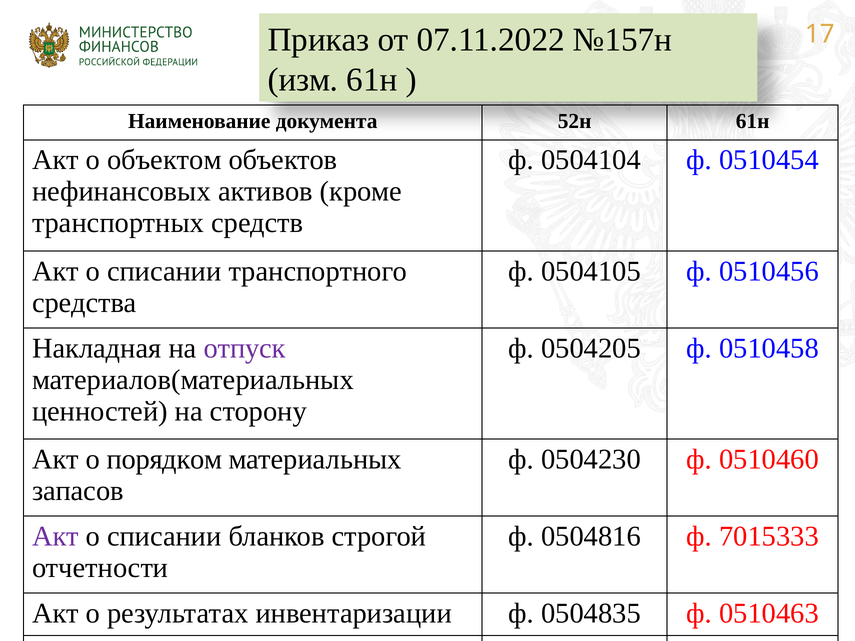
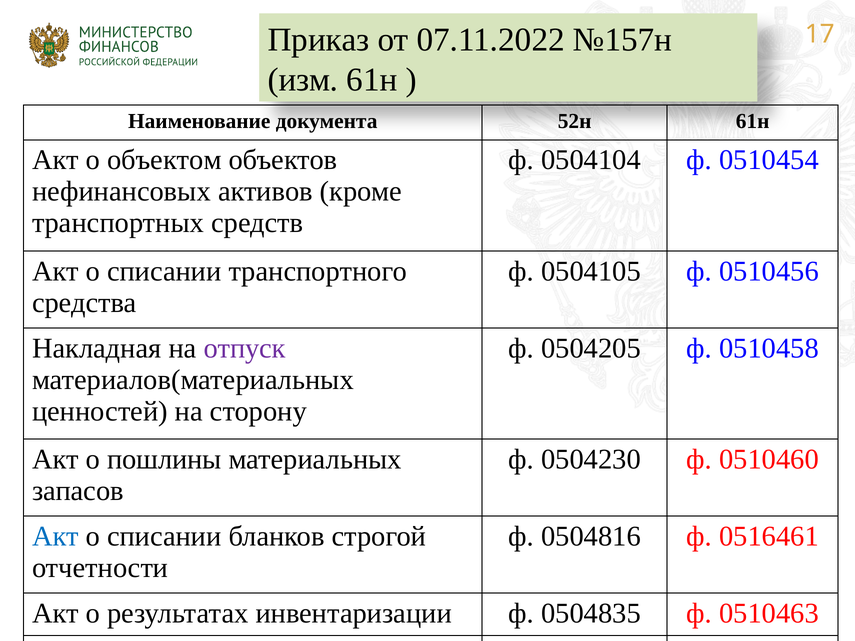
порядком: порядком -> пошлины (164, 459)
Акт colour: purple -> blue (55, 536)
7015333: 7015333 -> 0516461 (769, 536)
